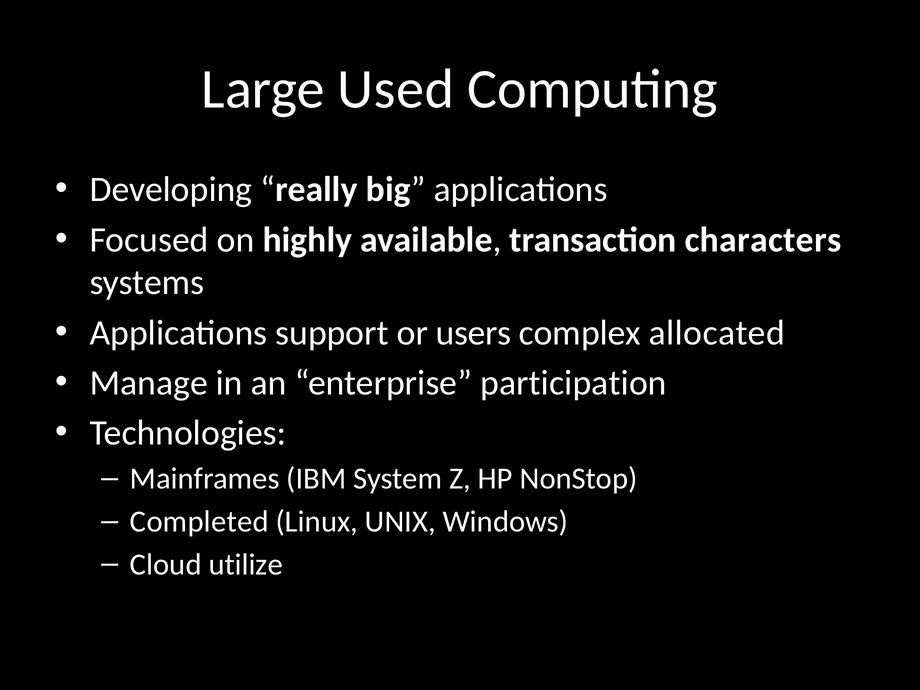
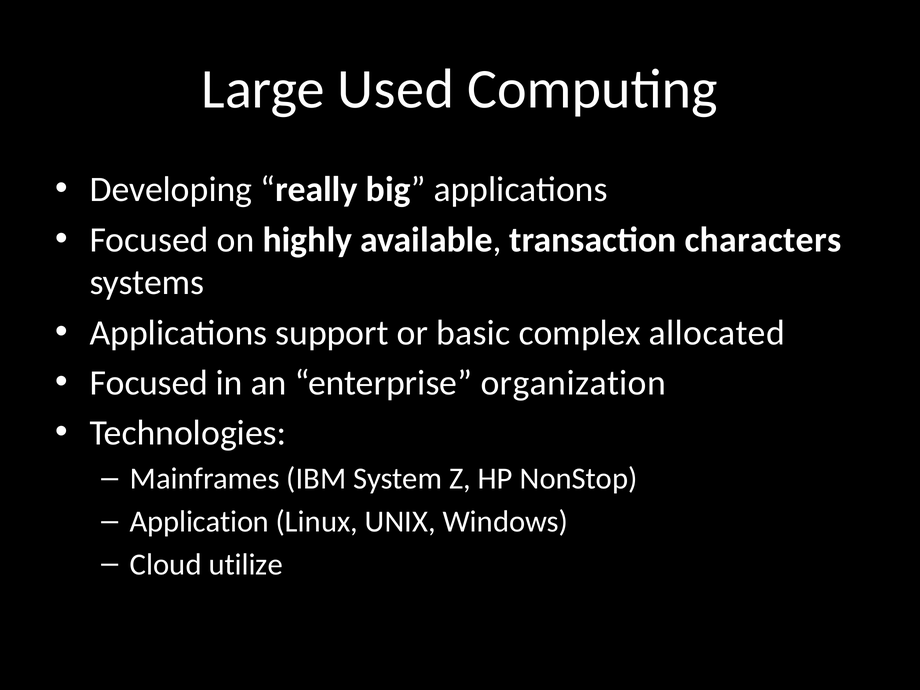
users: users -> basic (473, 333)
Manage: Manage -> Focused (149, 383)
participation: participation -> organization (573, 383)
Completed: Completed -> Application (200, 522)
